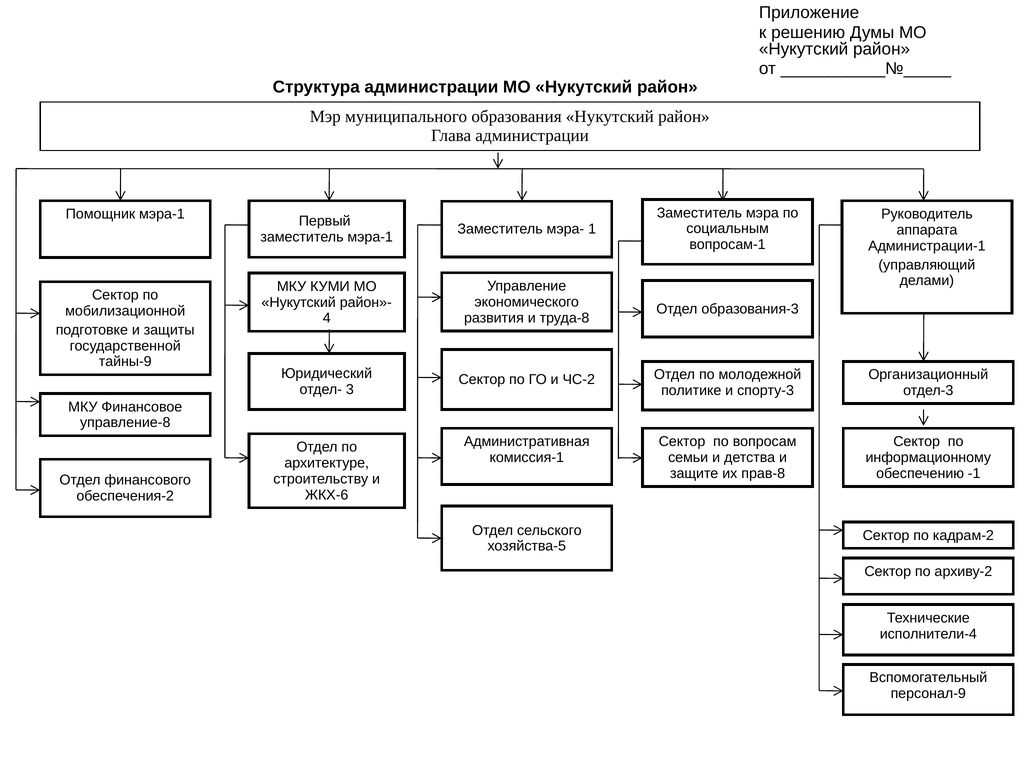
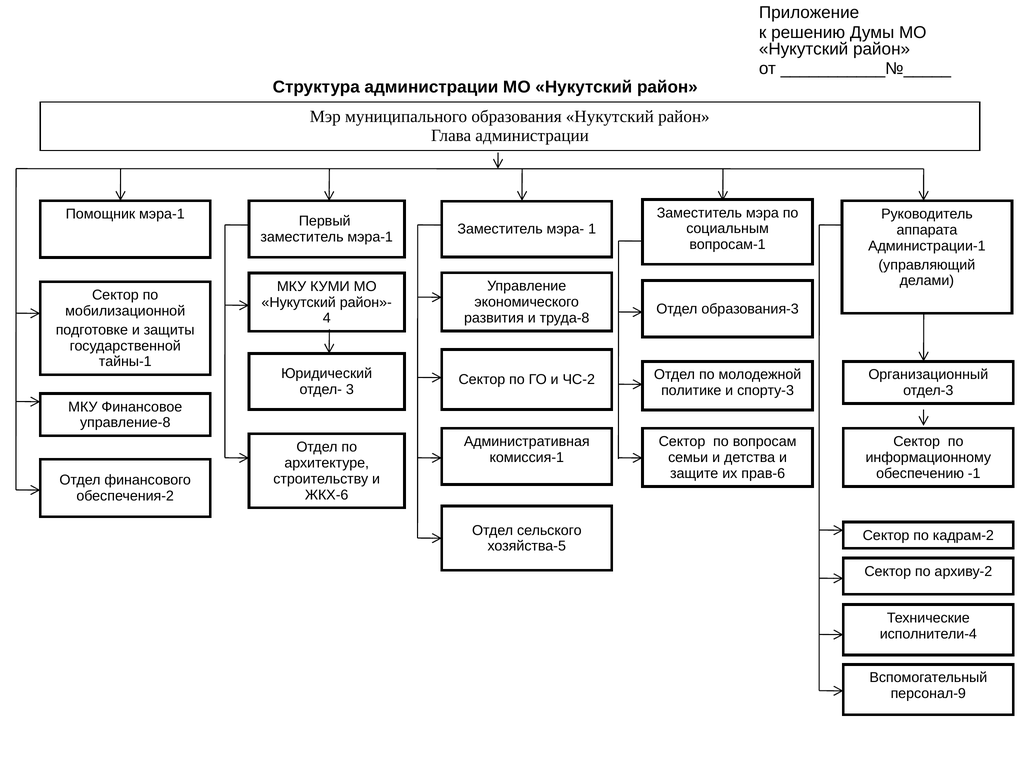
тайны-9: тайны-9 -> тайны-1 (125, 362)
прав-8: прав-8 -> прав-6 (763, 473)
